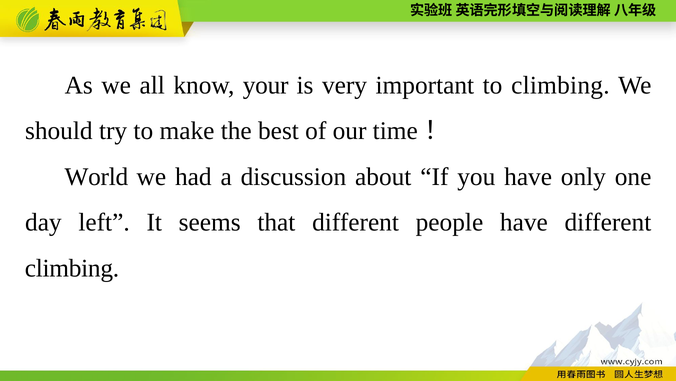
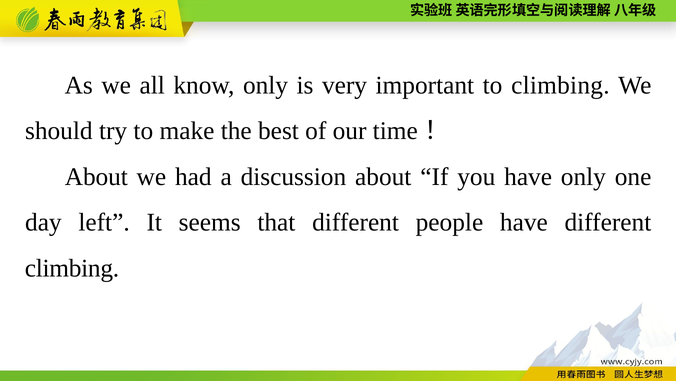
know your: your -> only (266, 85)
World: World -> About (96, 176)
